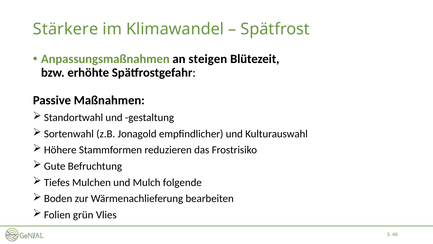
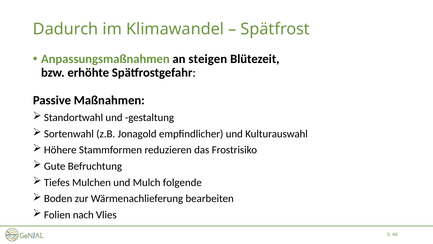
Stärkere: Stärkere -> Dadurch (66, 29)
grün: grün -> nach (83, 215)
